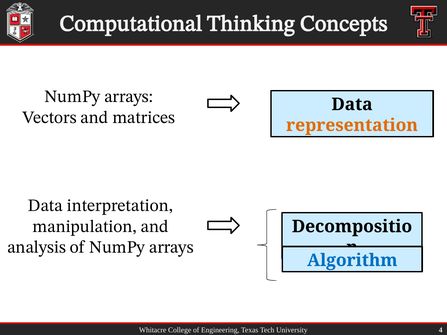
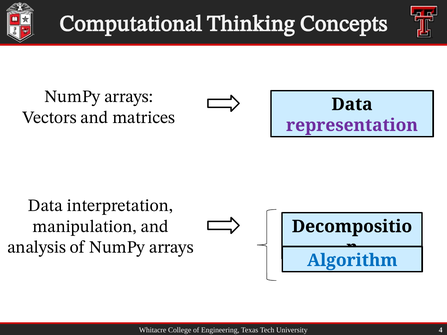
representation colour: orange -> purple (352, 125)
